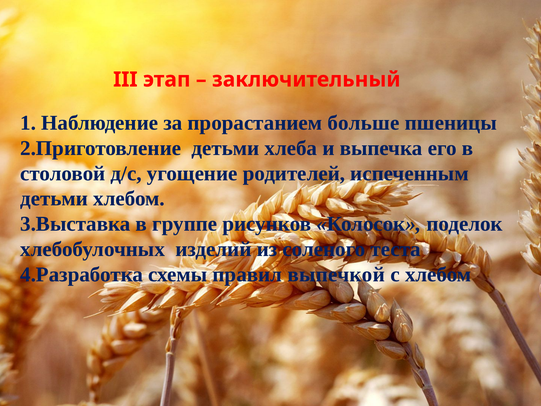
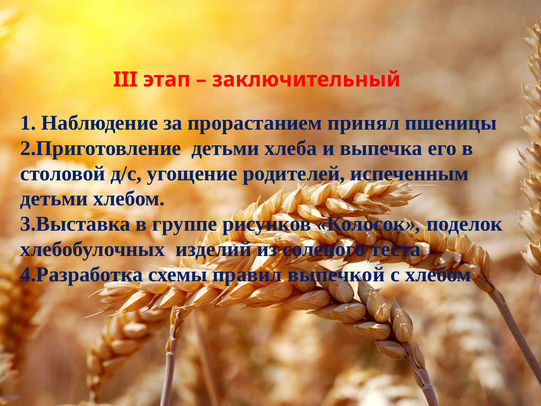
больше: больше -> принял (363, 123)
